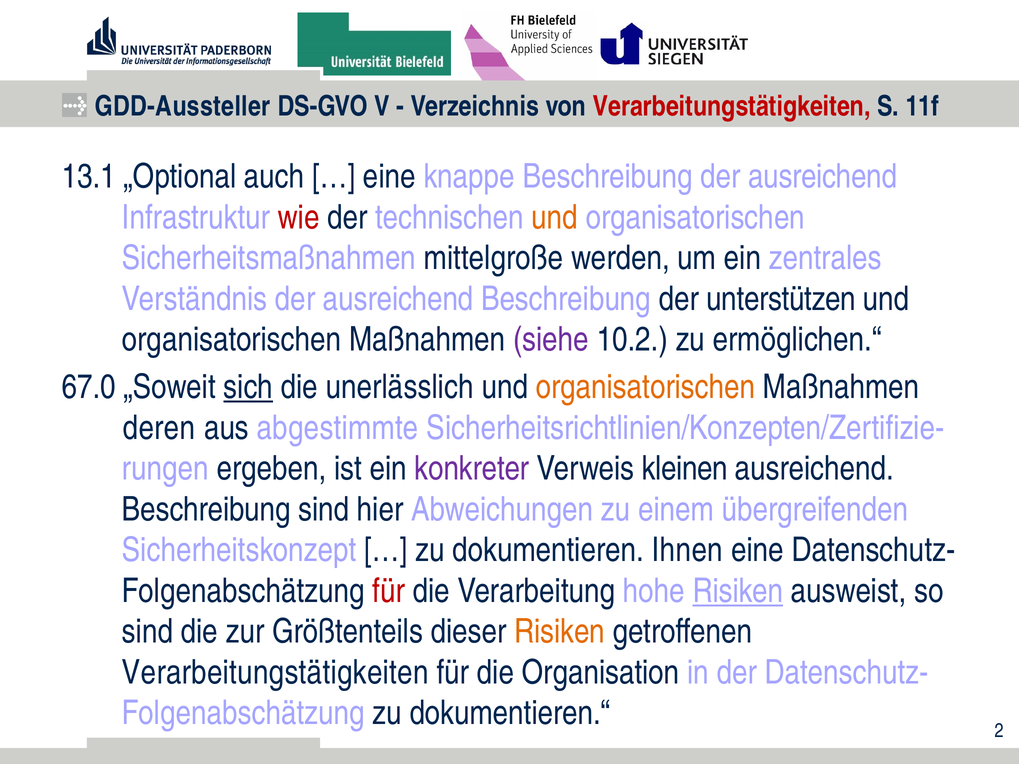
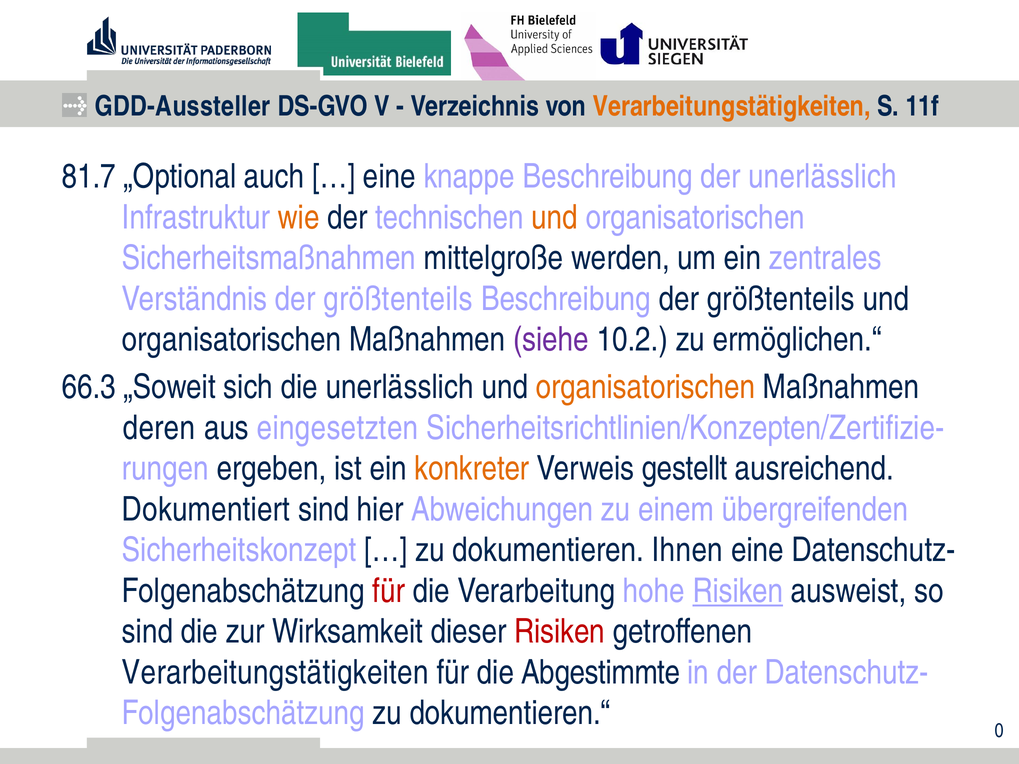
Verarbeitungstätigkeiten colour: red -> orange (732, 107)
13.1: 13.1 -> 81.7 (89, 177)
Beschreibung der ausreichend: ausreichend -> unerlässlich (822, 177)
wie colour: red -> orange (299, 217)
Verständnis der ausreichend: ausreichend -> größtenteils (398, 299)
Beschreibung der unterstützen: unterstützen -> größtenteils (781, 299)
67.0: 67.0 -> 66.3 (89, 387)
sich underline: present -> none (248, 387)
abgestimmte: abgestimmte -> eingesetzten (338, 428)
konkreter colour: purple -> orange (472, 469)
kleinen: kleinen -> gestellt (685, 469)
Beschreibung: Beschreibung -> Dokumentiert (206, 510)
Größtenteils: Größtenteils -> Wirksamkeit (348, 632)
Risiken colour: orange -> red (560, 632)
Organisation: Organisation -> Abgestimmte (601, 673)
2: 2 -> 0 (999, 731)
